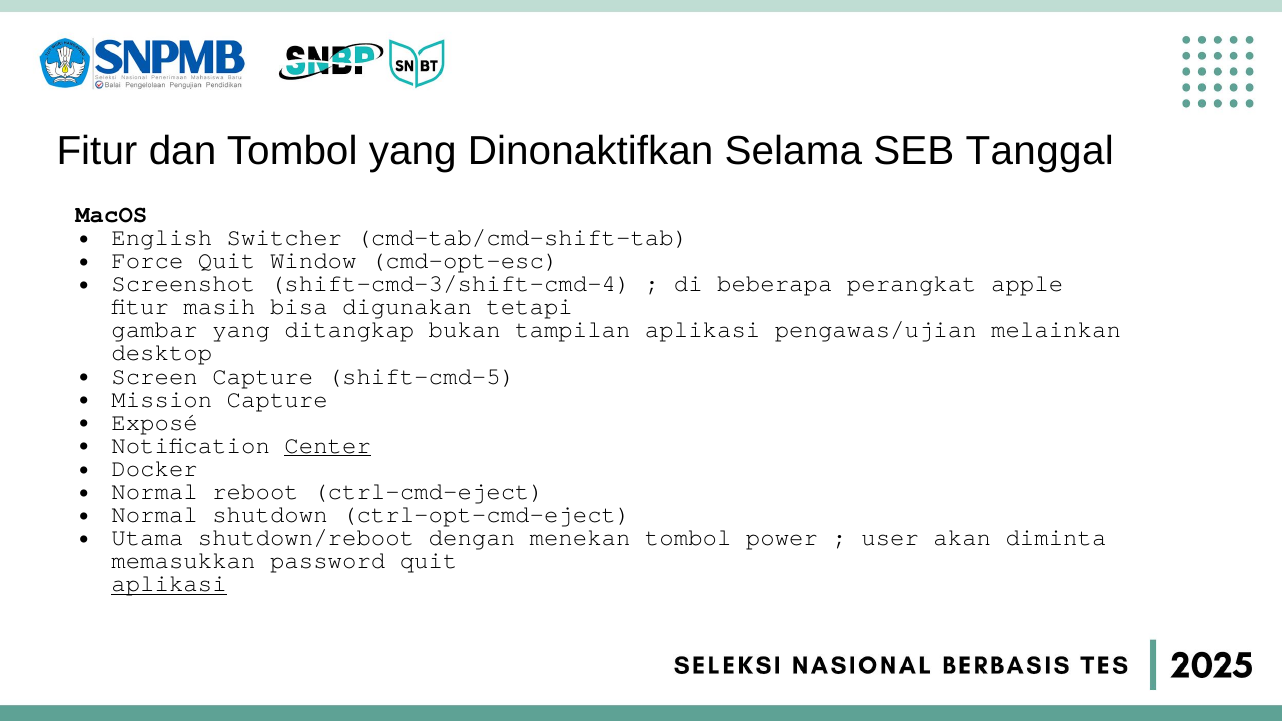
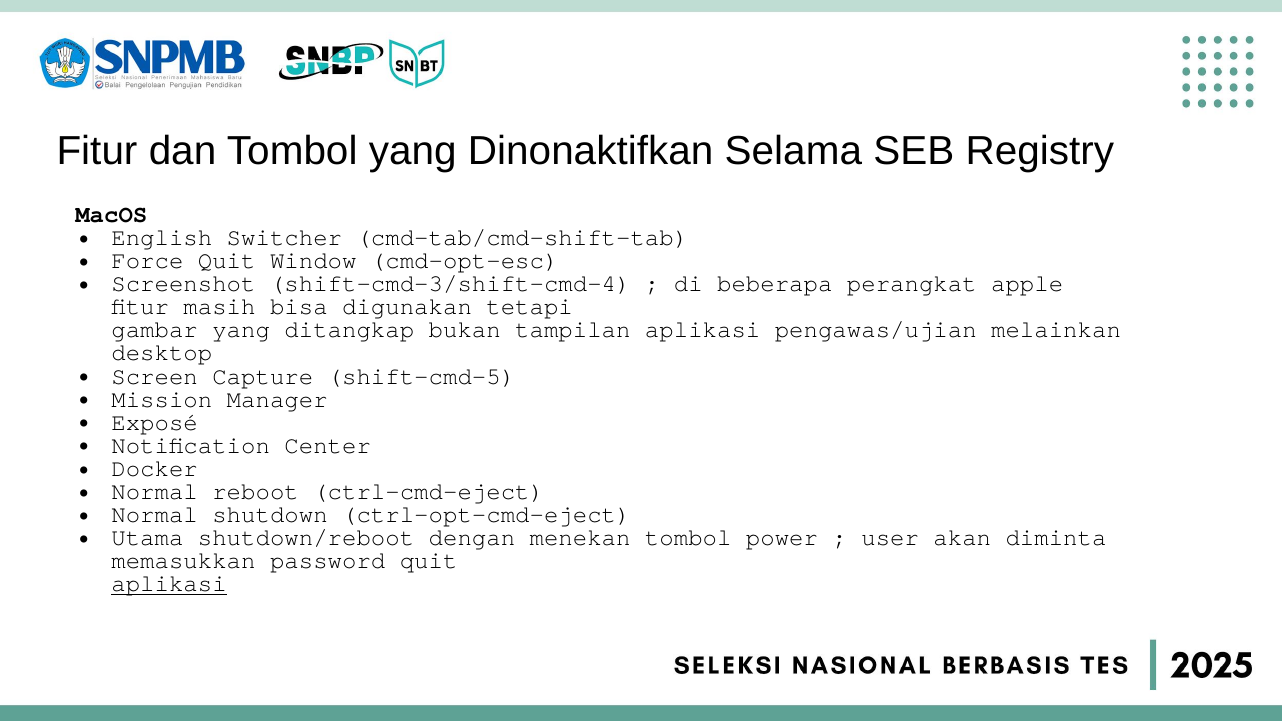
Tanggal: Tanggal -> Registry (1040, 151)
Mission Capture: Capture -> Manager (277, 399)
Center underline: present -> none (328, 445)
